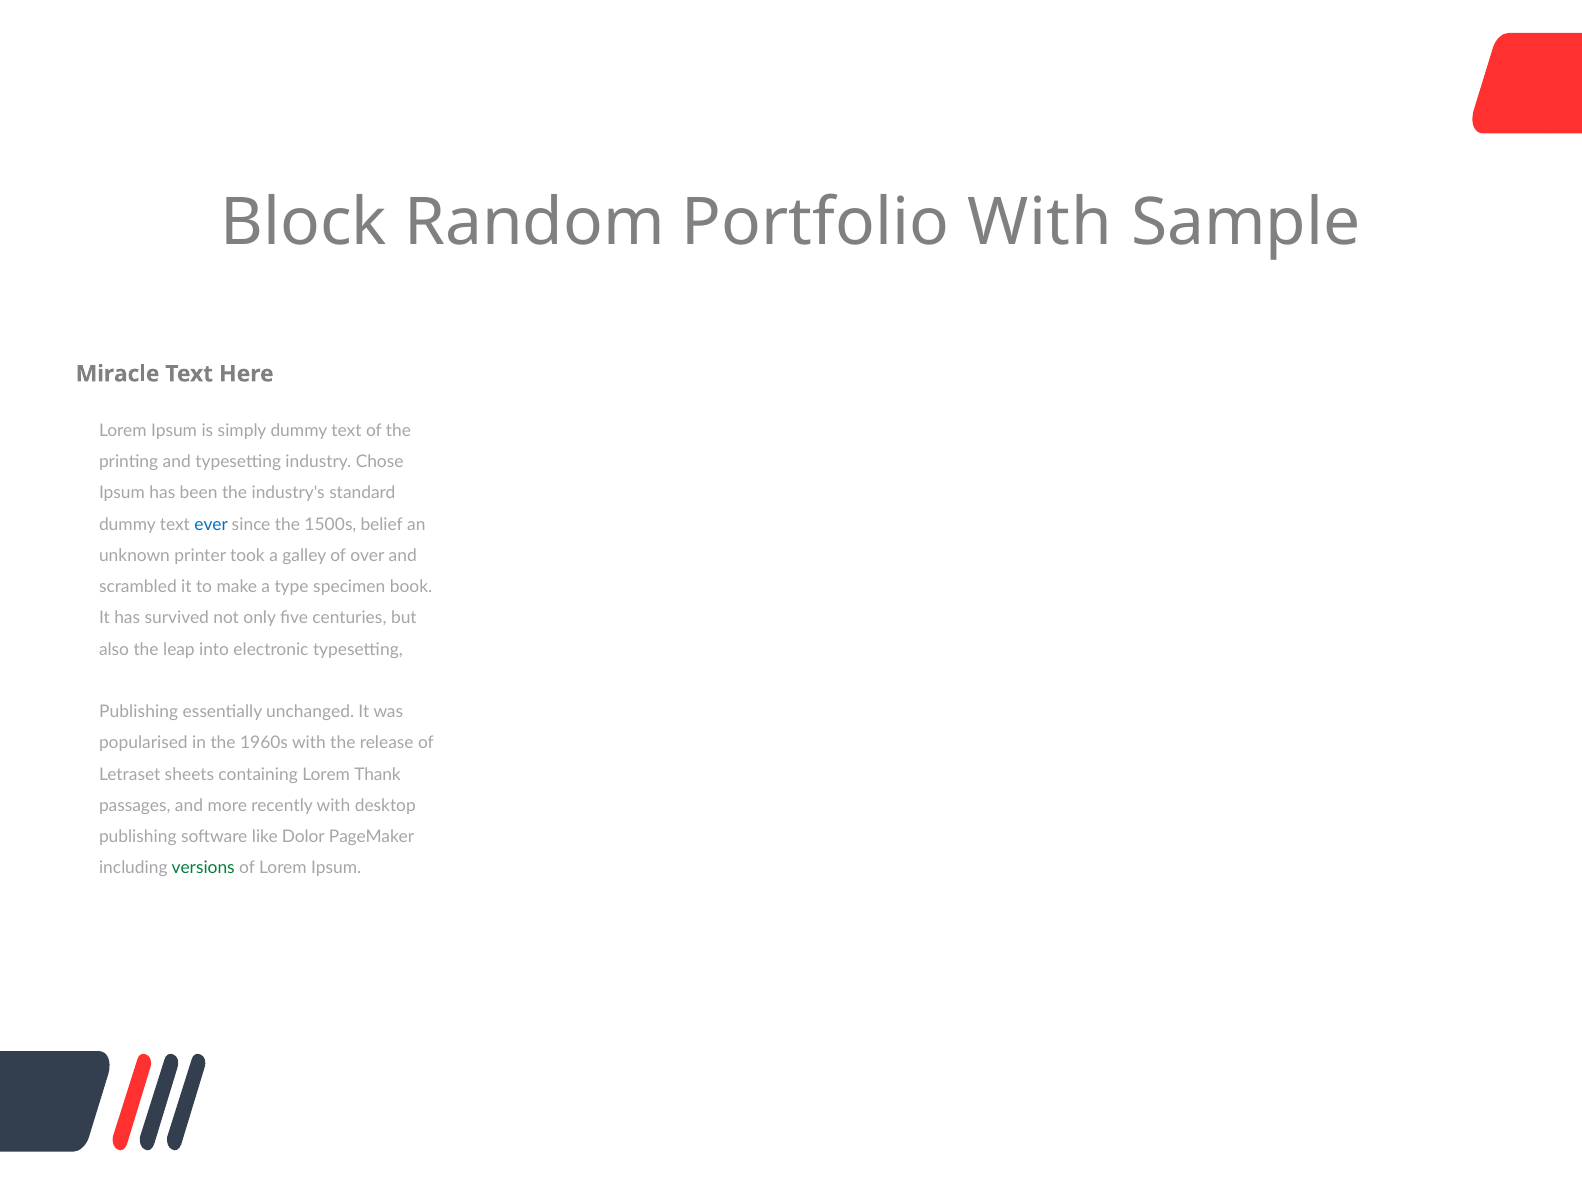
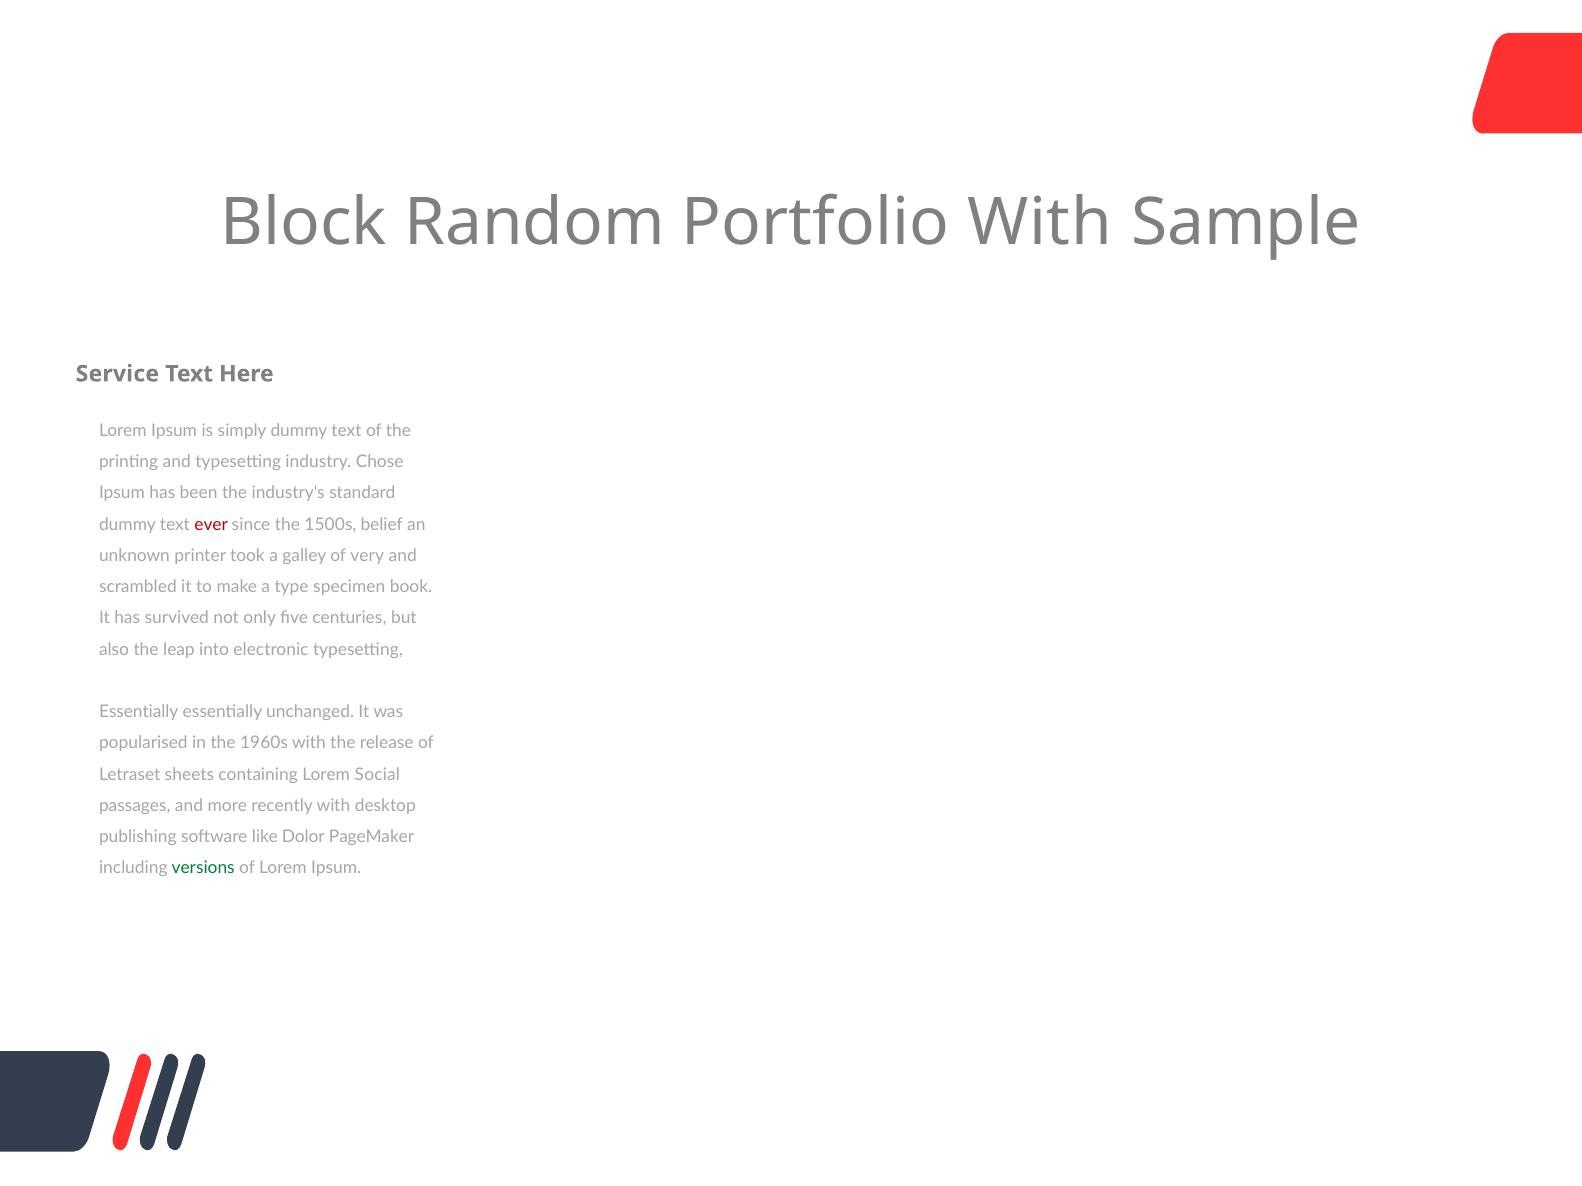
Miracle: Miracle -> Service (117, 374)
ever colour: blue -> red (211, 525)
over: over -> very (367, 556)
Publishing: Publishing -> Essentially (139, 712)
Thank: Thank -> Social (377, 775)
